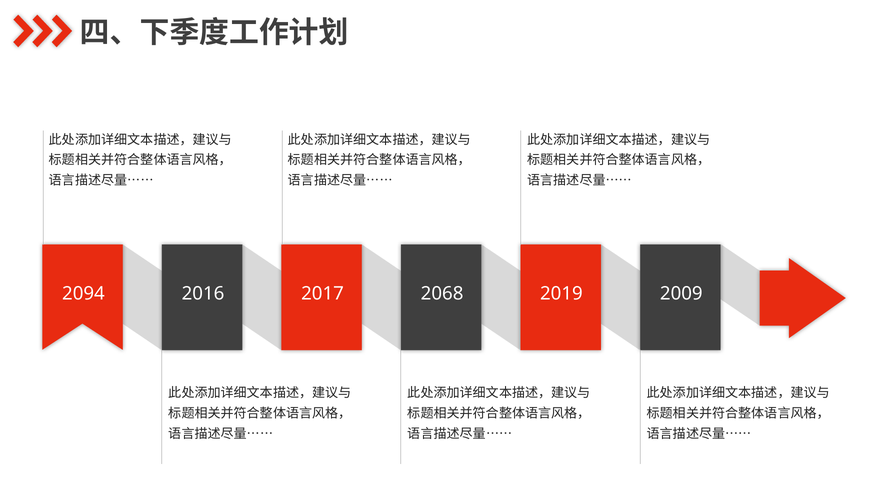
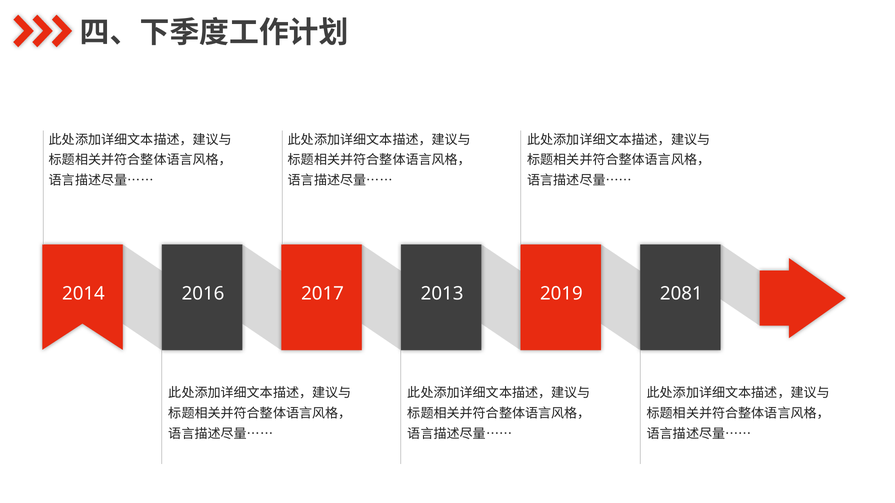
2094: 2094 -> 2014 (83, 294)
2068: 2068 -> 2013 (442, 294)
2009: 2009 -> 2081 (681, 294)
